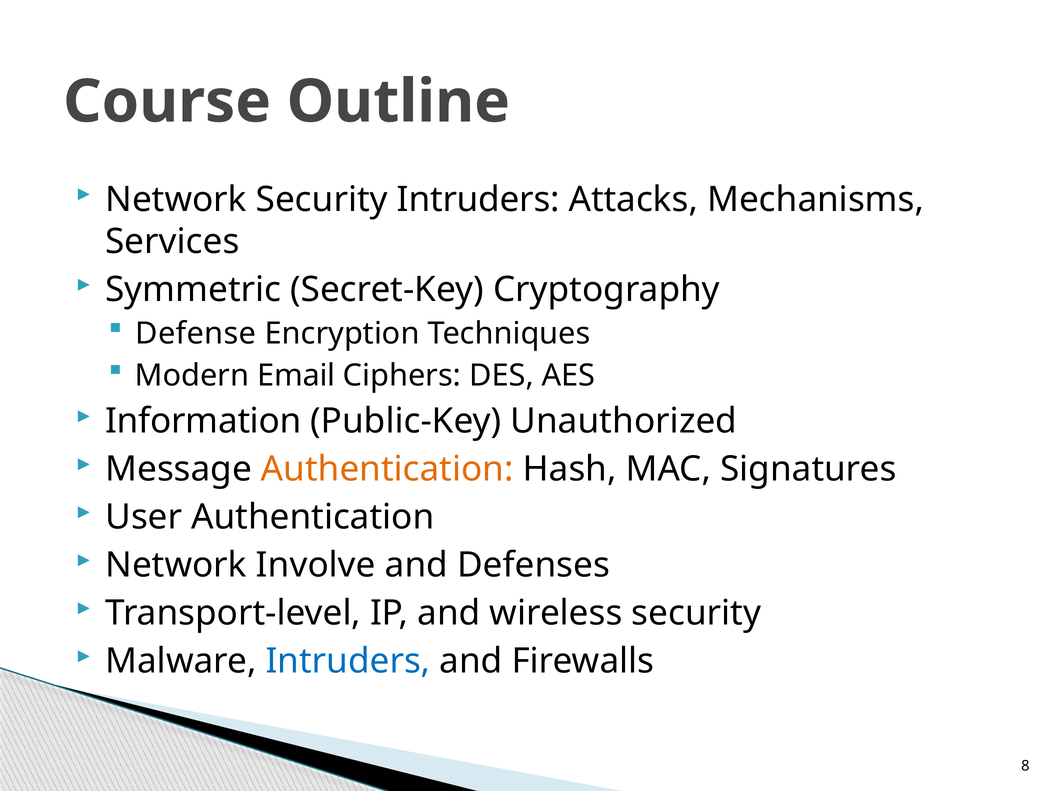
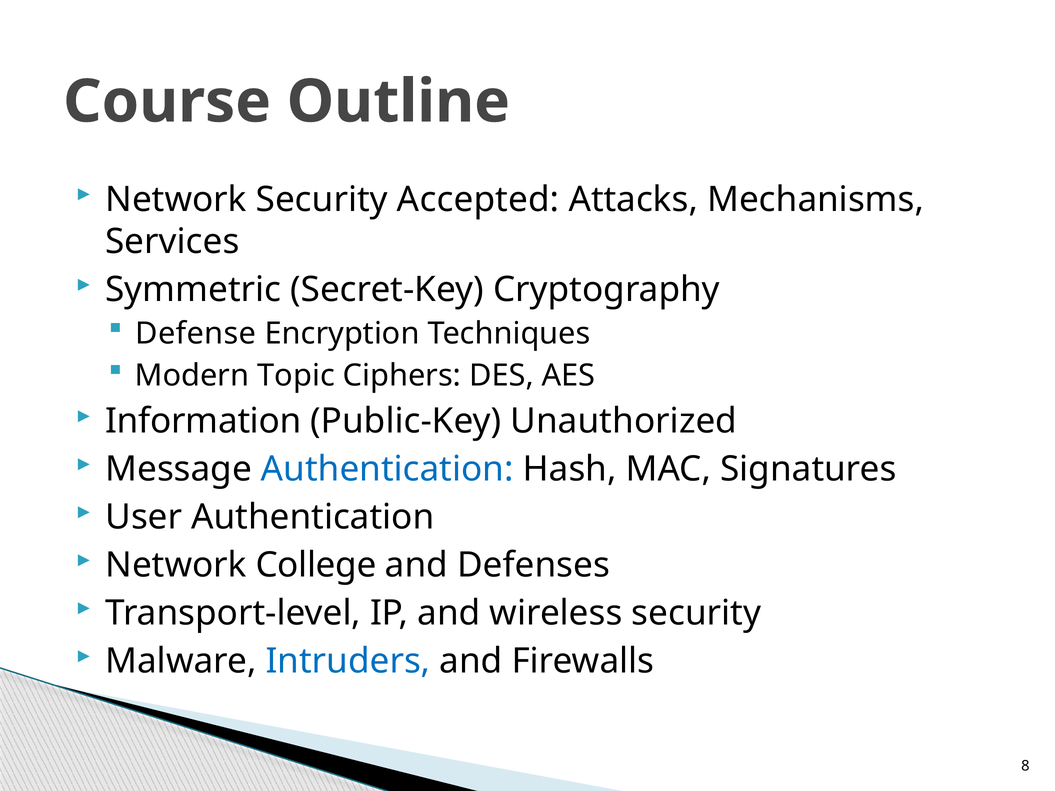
Security Intruders: Intruders -> Accepted (478, 200)
Email: Email -> Topic (296, 376)
Authentication colour: orange -> blue (387, 469)
Involve: Involve -> College (316, 565)
